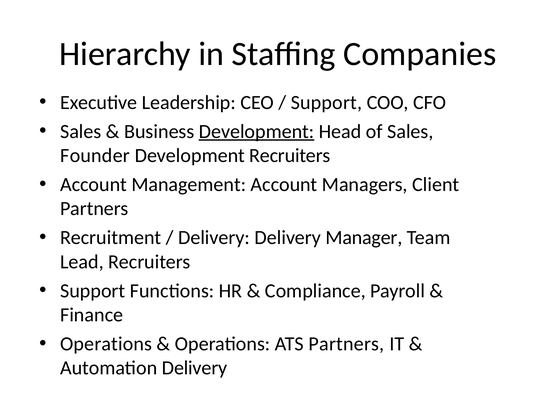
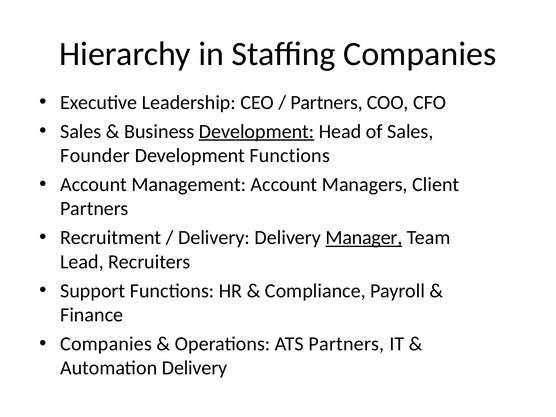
Support: Support -> Partners (327, 102)
Development Recruiters: Recruiters -> Functions (290, 156)
Manager underline: none -> present (364, 238)
Operations: Operations -> Companies (106, 344)
